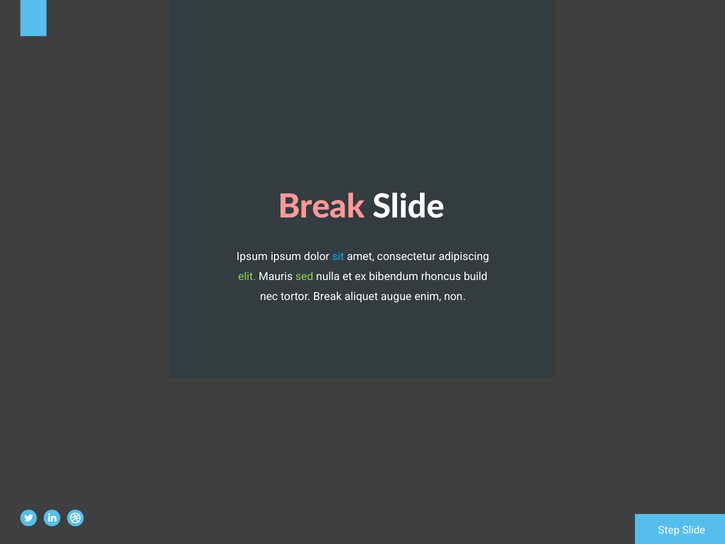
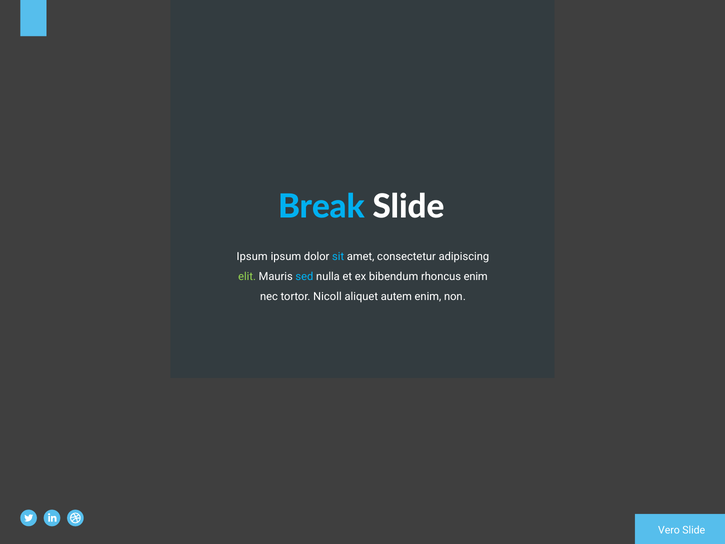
Break colour: pink -> light blue (321, 207)
sed colour: light green -> light blue (304, 276)
rhoncus build: build -> enim (476, 276)
tortor Break: Break -> Nicoll (327, 296)
augue: augue -> autem (396, 296)
Step: Step -> Vero (669, 530)
